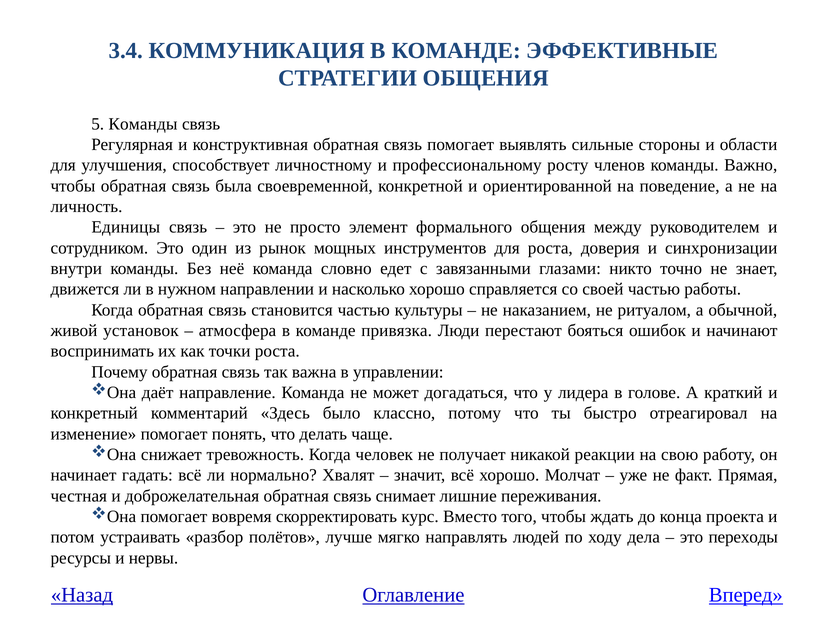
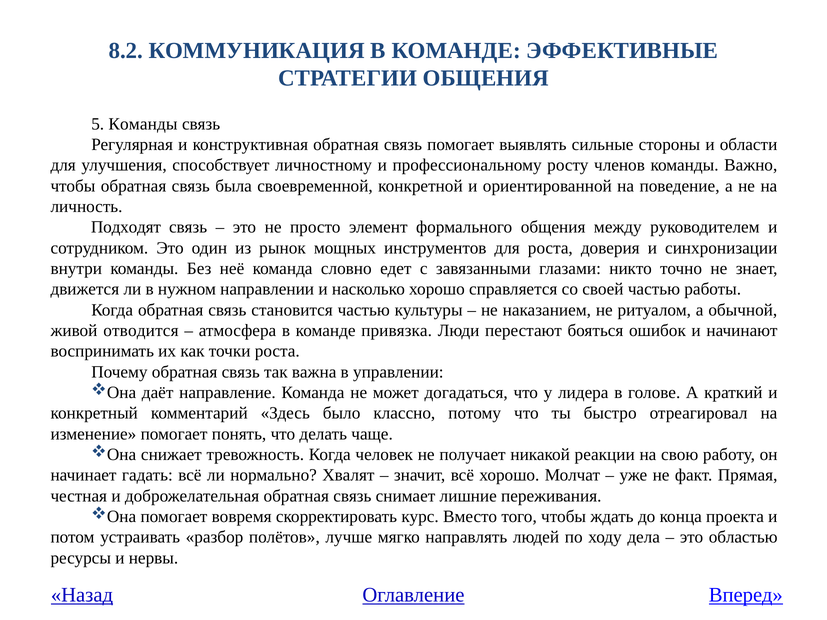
3.4: 3.4 -> 8.2 (126, 51)
Единицы: Единицы -> Подходят (126, 227)
установок: установок -> отводится (141, 331)
переходы: переходы -> областью (743, 537)
